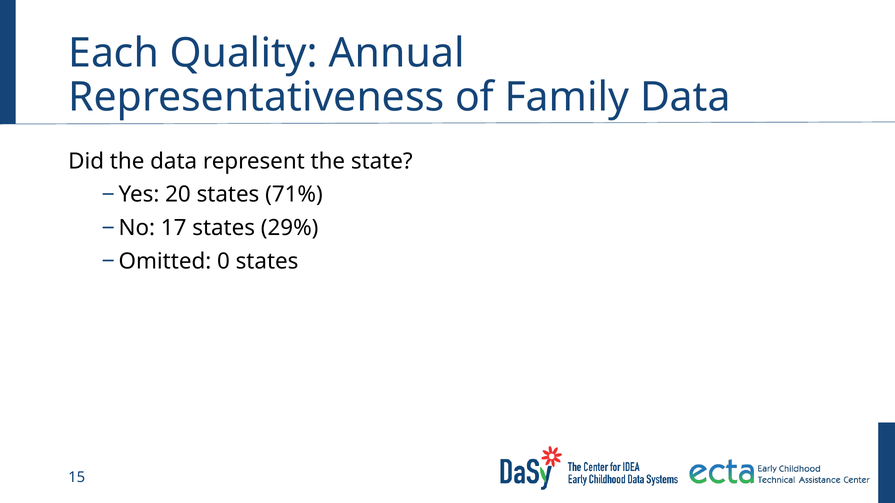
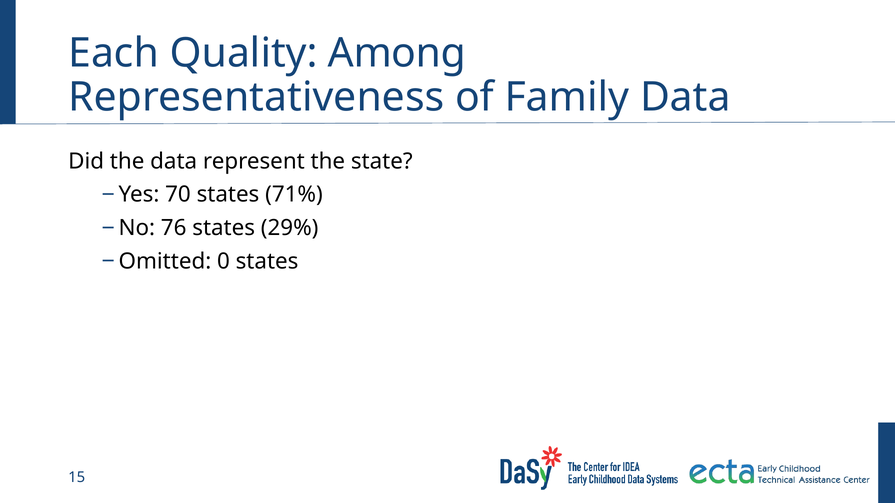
Annual: Annual -> Among (397, 53)
20: 20 -> 70 (178, 195)
17: 17 -> 76 (174, 228)
